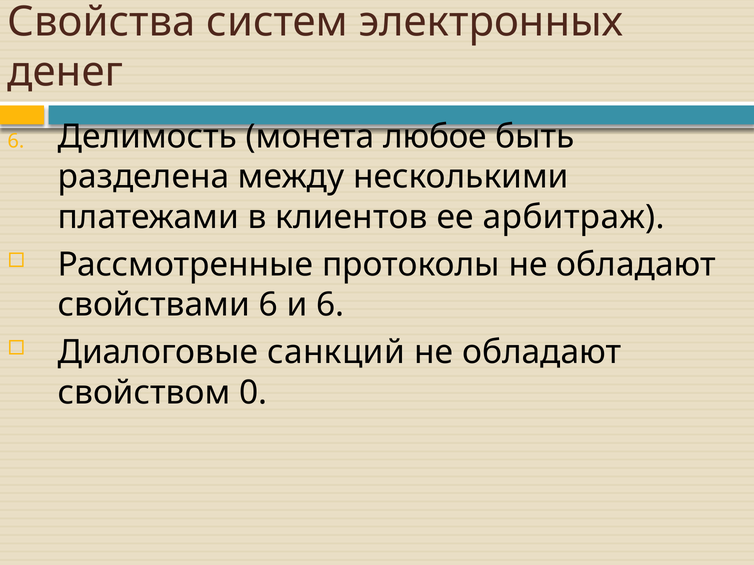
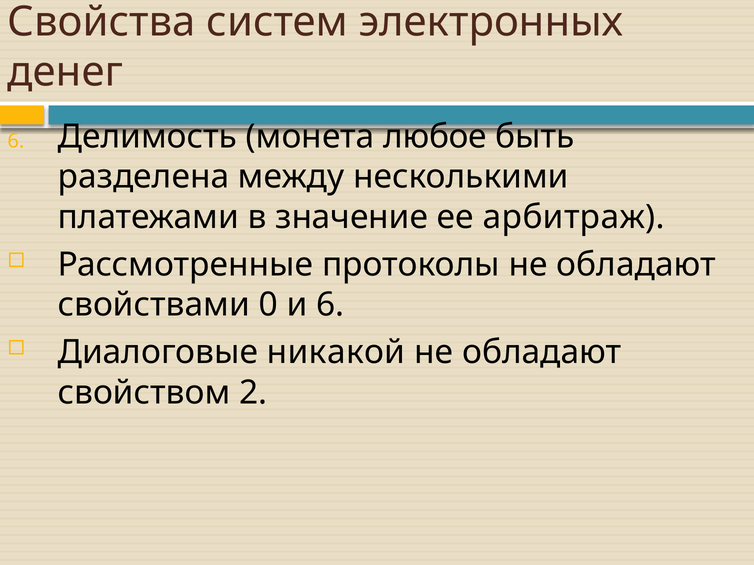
клиентов: клиентов -> значение (352, 217)
свойствами 6: 6 -> 0 (268, 305)
санкций: санкций -> никакой (336, 353)
0: 0 -> 2 (253, 393)
